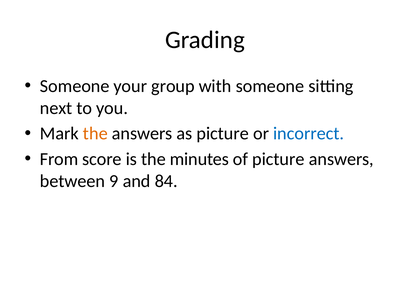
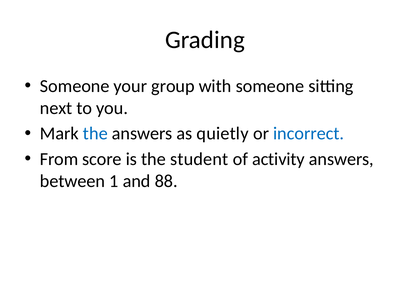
the colour: orange -> blue (95, 133)
as picture: picture -> quietly (223, 133)
minutes: minutes -> student (199, 159)
of picture: picture -> activity (278, 159)
9: 9 -> 1 (114, 181)
84: 84 -> 88 (166, 181)
